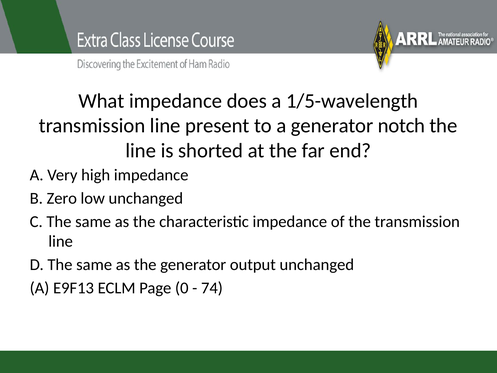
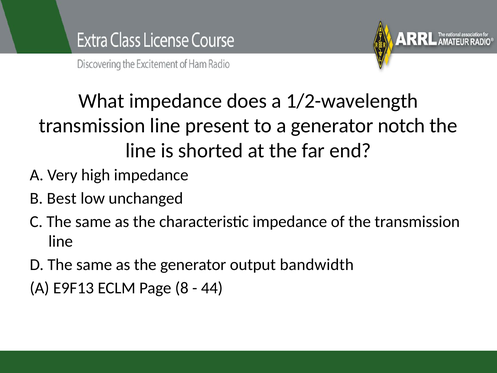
1/5-wavelength: 1/5-wavelength -> 1/2-wavelength (352, 101)
Zero: Zero -> Best (62, 198)
output unchanged: unchanged -> bandwidth (317, 265)
0: 0 -> 8 (182, 288)
74: 74 -> 44 (212, 288)
